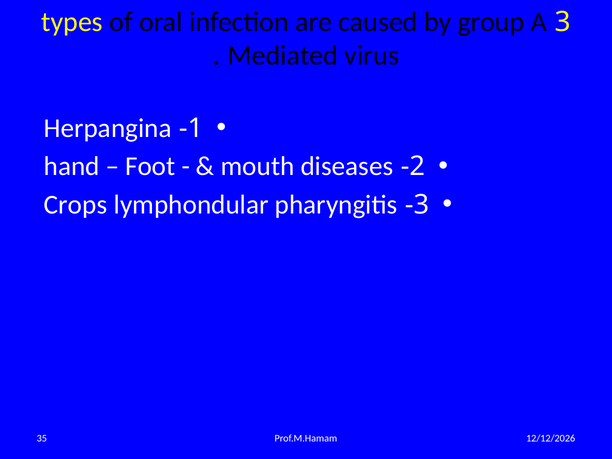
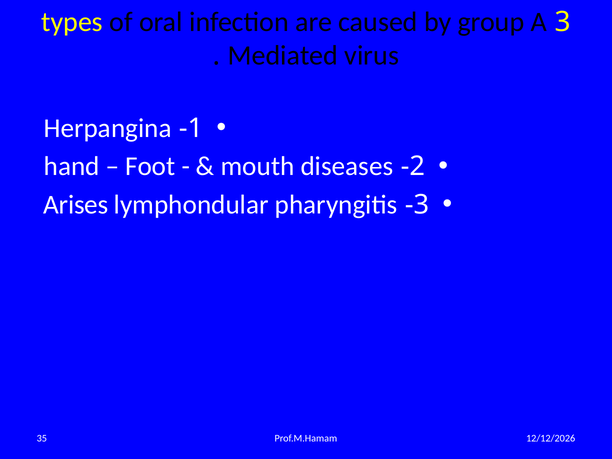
Crops: Crops -> Arises (76, 205)
